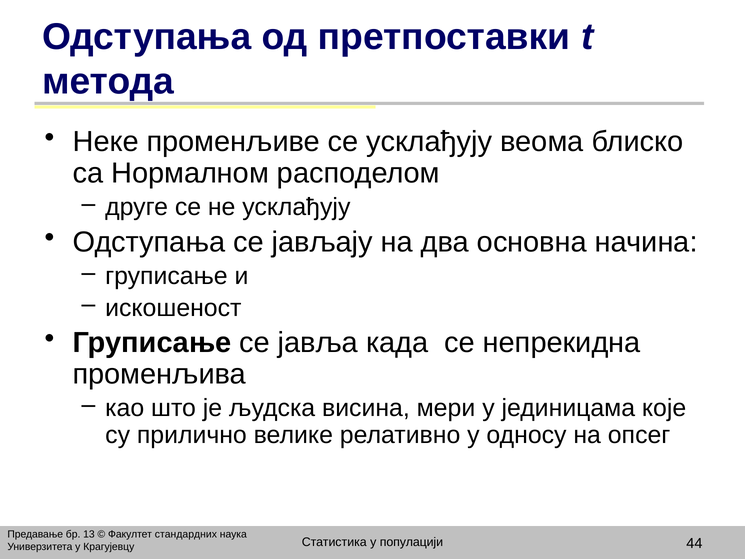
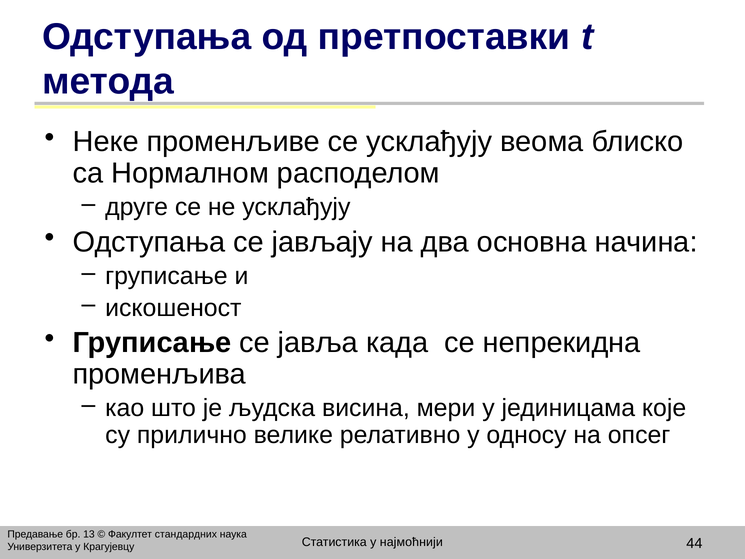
популацији: популацији -> најмоћнији (411, 542)
